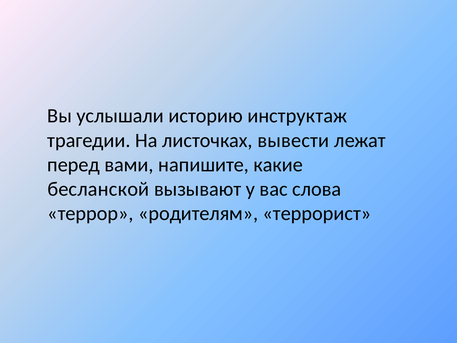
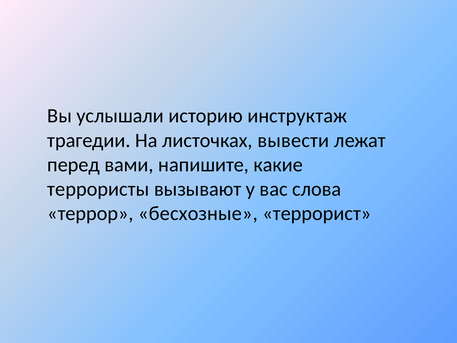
бесланской: бесланской -> террористы (98, 189)
родителям: родителям -> бесхозные (198, 213)
